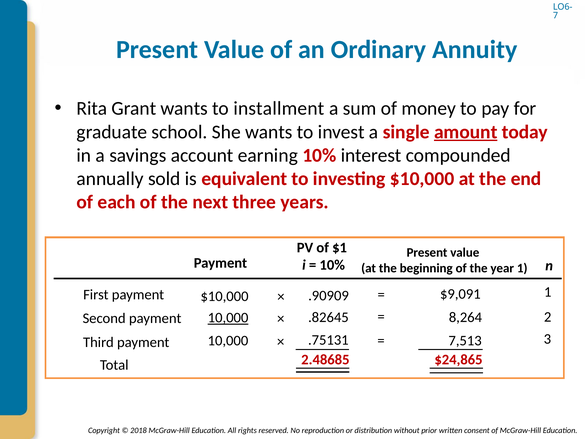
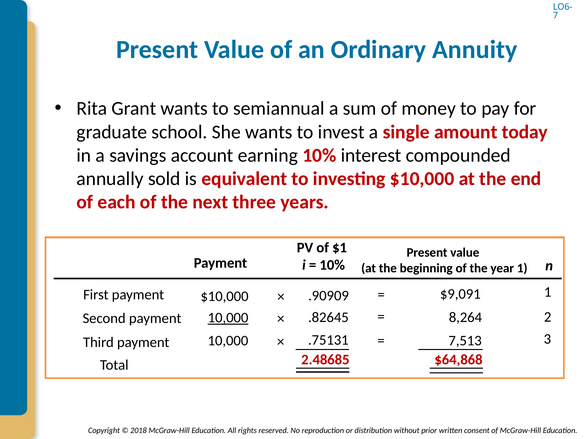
installment: installment -> semiannual (279, 108)
amount underline: present -> none (466, 132)
$24,865: $24,865 -> $64,868 (458, 360)
